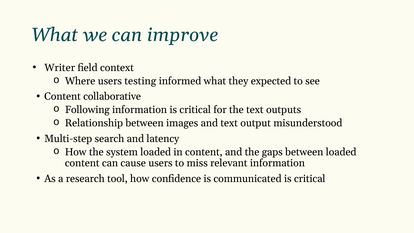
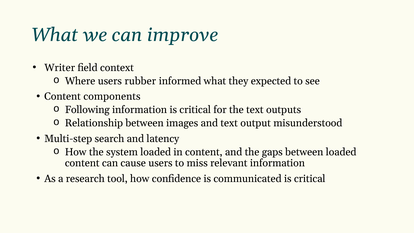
testing: testing -> rubber (140, 81)
collaborative: collaborative -> components (112, 96)
